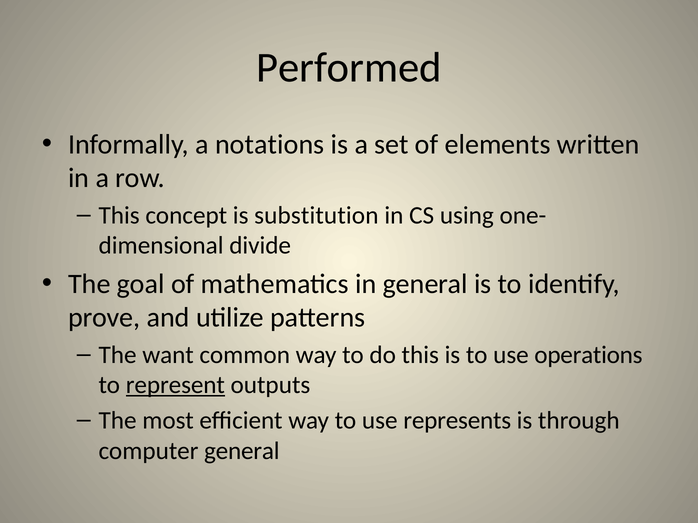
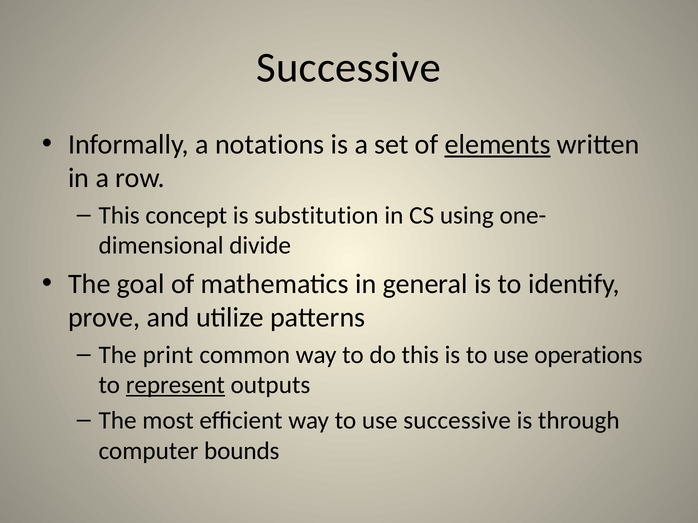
Performed: Performed -> Successive (349, 68)
elements underline: none -> present (498, 144)
want: want -> print (168, 355)
use represents: represents -> successive (457, 421)
computer general: general -> bounds (242, 451)
